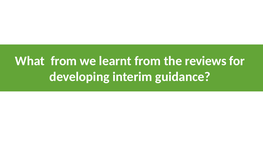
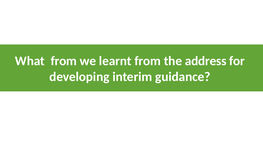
reviews: reviews -> address (206, 61)
